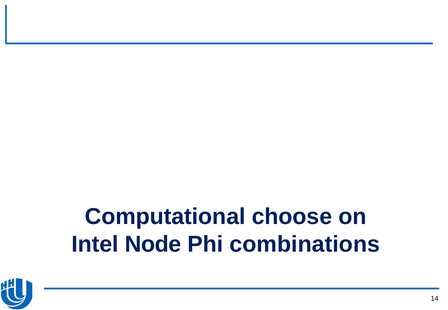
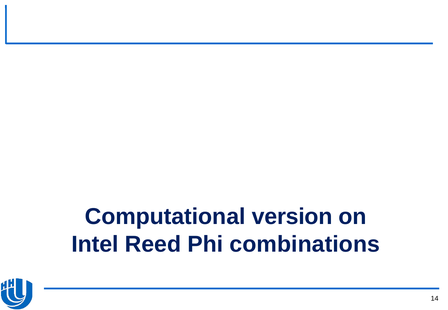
choose: choose -> version (292, 217)
Node: Node -> Reed (153, 244)
